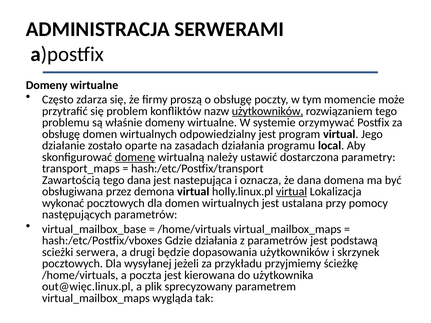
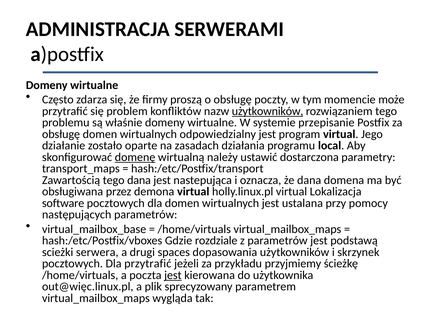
orzymywać: orzymywać -> przepisanie (326, 123)
virtual underline: present -> none (292, 192)
wykonać: wykonać -> software (63, 203)
Gdzie działania: działania -> rozdziale (216, 241)
będzie: będzie -> spaces (174, 252)
Dla wysyłanej: wysyłanej -> przytrafić (148, 264)
jest underline: none -> present (173, 275)
